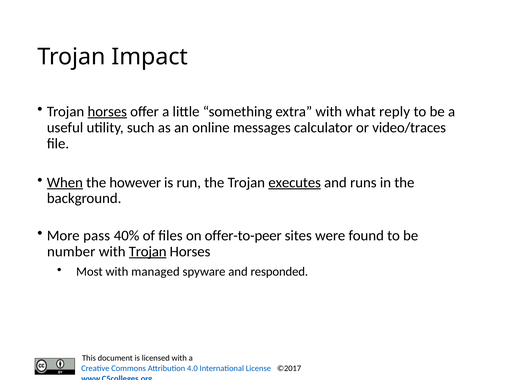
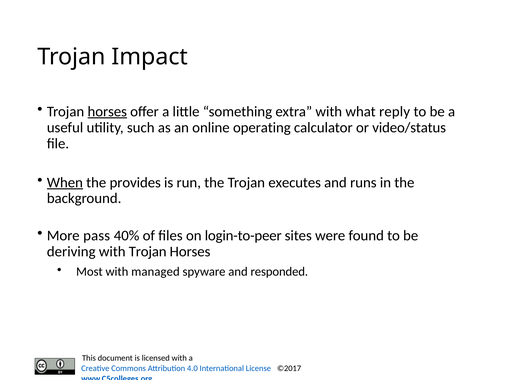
messages: messages -> operating (262, 128)
video/traces: video/traces -> video/status (409, 128)
however: however -> provides (135, 183)
executes underline: present -> none (295, 183)
offer-to-peer: offer-to-peer -> login-to-peer (243, 236)
number: number -> deriving (71, 252)
Trojan underline: present -> none (148, 252)
